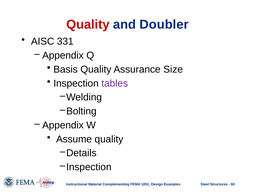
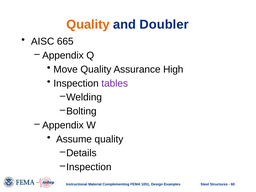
Quality colour: red -> orange (88, 24)
331: 331 -> 665 (65, 42)
Basis: Basis -> Move (66, 69)
Size: Size -> High (173, 69)
